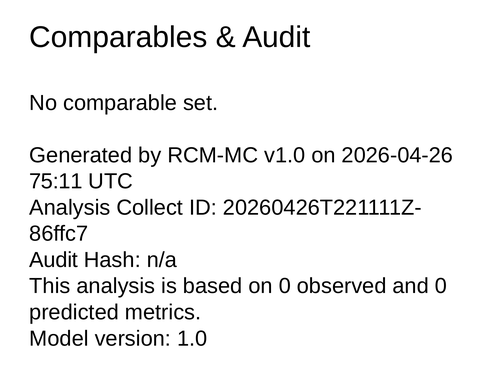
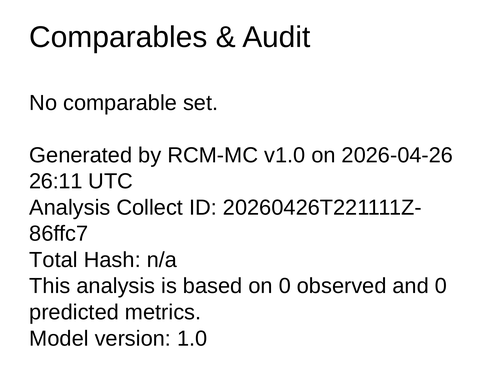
75:11: 75:11 -> 26:11 (56, 181)
Audit: Audit -> Total (54, 260)
